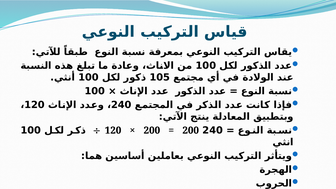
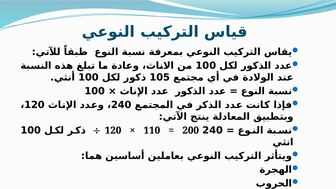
200: 200 -> 110 (152, 130)
